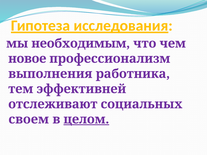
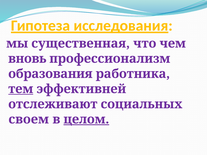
необходимым: необходимым -> существенная (81, 43)
новое: новое -> вновь (27, 59)
выполнения: выполнения -> образования (50, 74)
тем underline: none -> present (21, 89)
